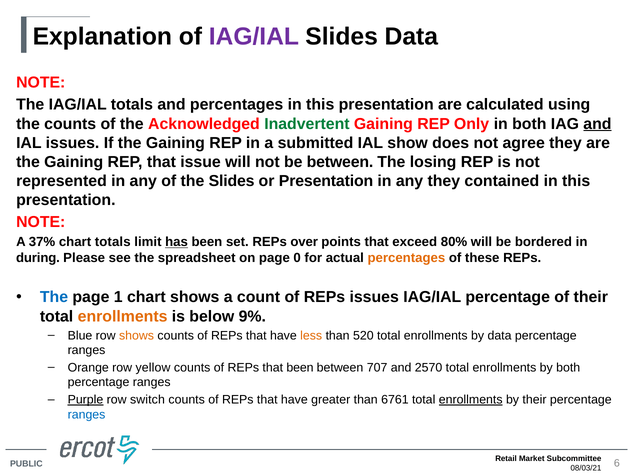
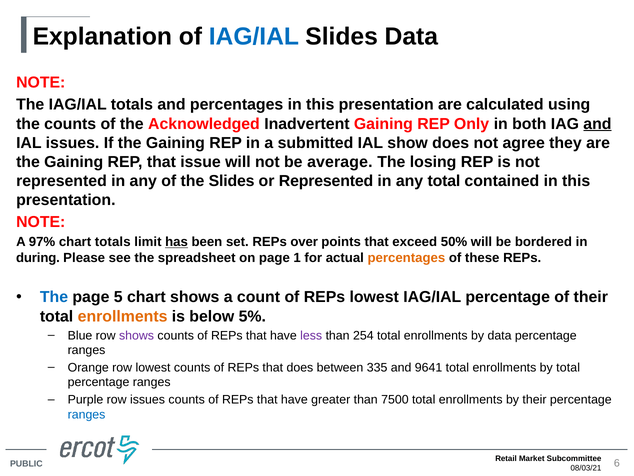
IAG/IAL colour: purple -> blue (254, 37)
Inadvertent colour: green -> black (307, 124)
be between: between -> average (340, 162)
or Presentation: Presentation -> Represented (326, 181)
any they: they -> total (444, 181)
37%: 37% -> 97% (42, 242)
80%: 80% -> 50% (454, 242)
0: 0 -> 1 (297, 258)
1: 1 -> 5 (118, 297)
REPs issues: issues -> lowest (374, 297)
9%: 9% -> 5% (252, 316)
shows colour: orange -> purple (137, 335)
less colour: orange -> purple (311, 335)
520: 520 -> 254 (363, 335)
row yellow: yellow -> lowest (153, 367)
that been: been -> does (300, 367)
707: 707 -> 335 (377, 367)
2570: 2570 -> 9641 (429, 367)
by both: both -> total (568, 367)
Purple underline: present -> none (85, 399)
row switch: switch -> issues (148, 399)
6761: 6761 -> 7500 (395, 399)
enrollments underline: present -> none (471, 399)
